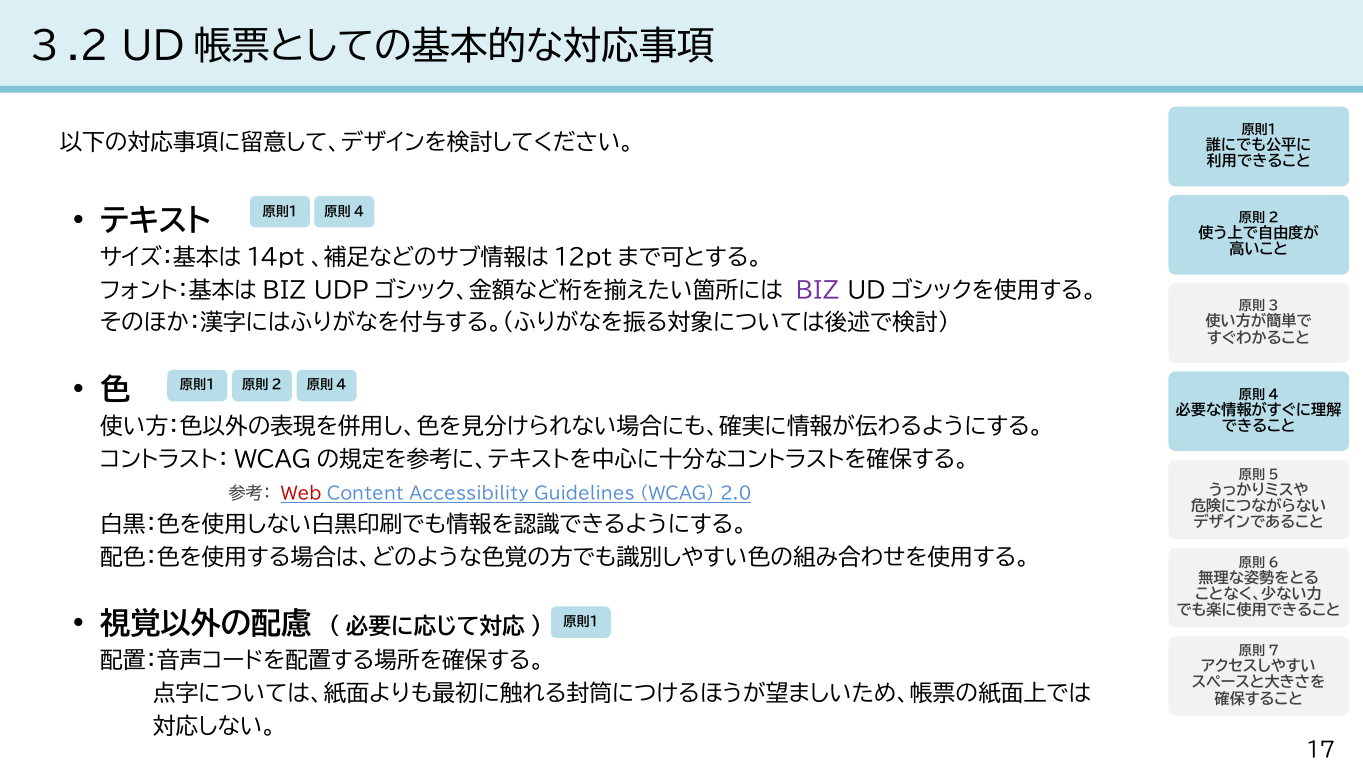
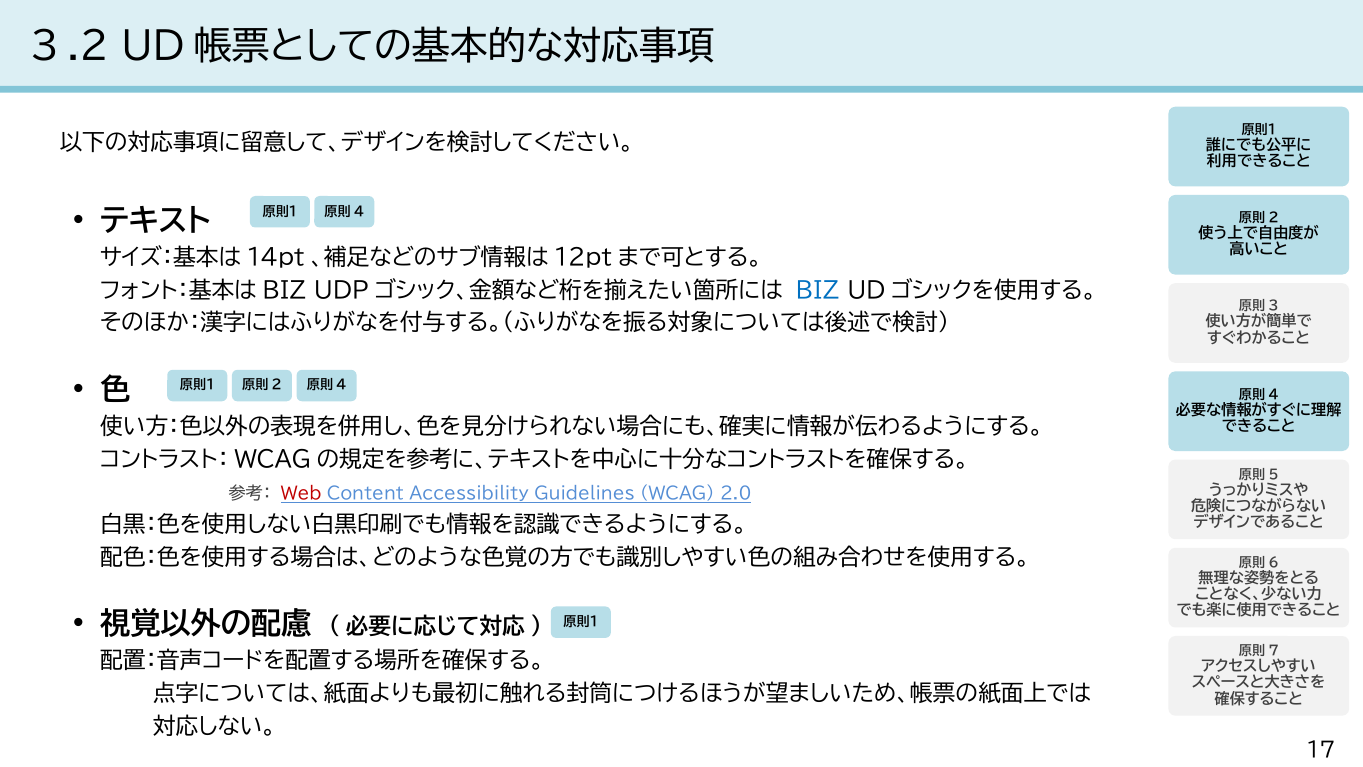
BIZ colour: purple -> blue (818, 291)
